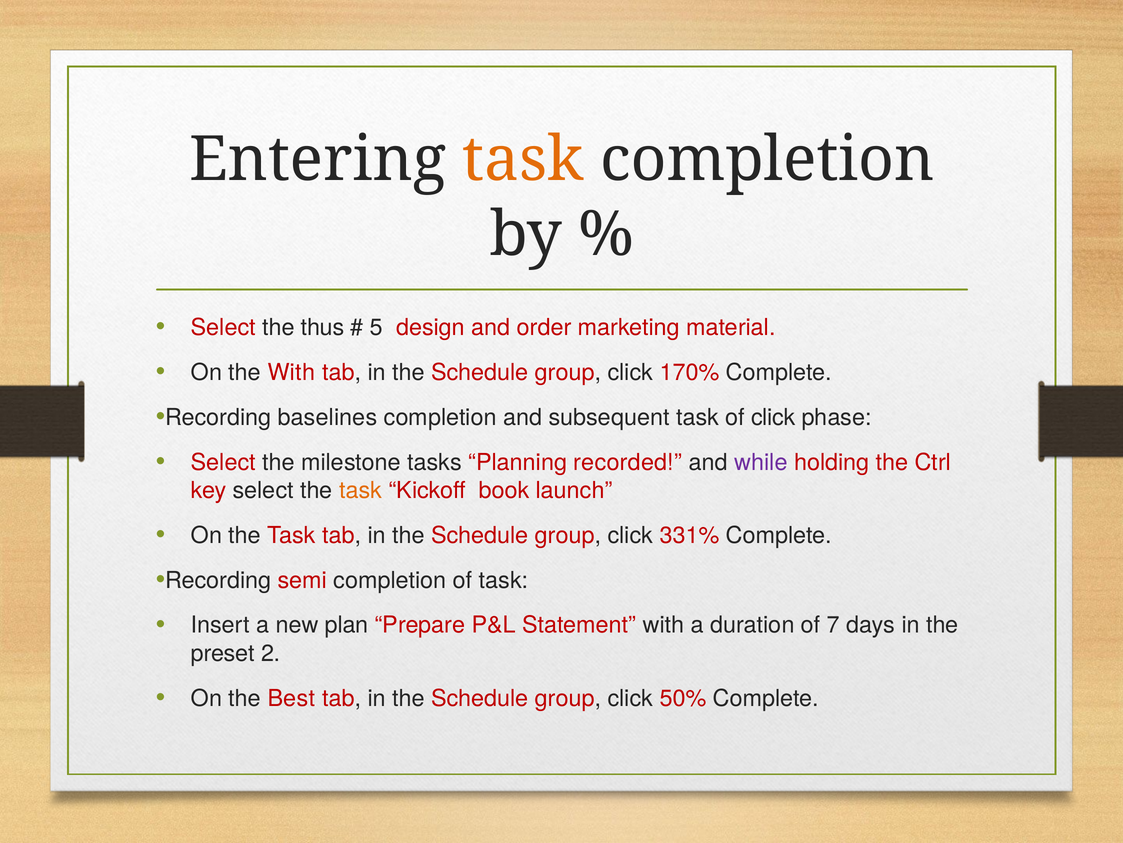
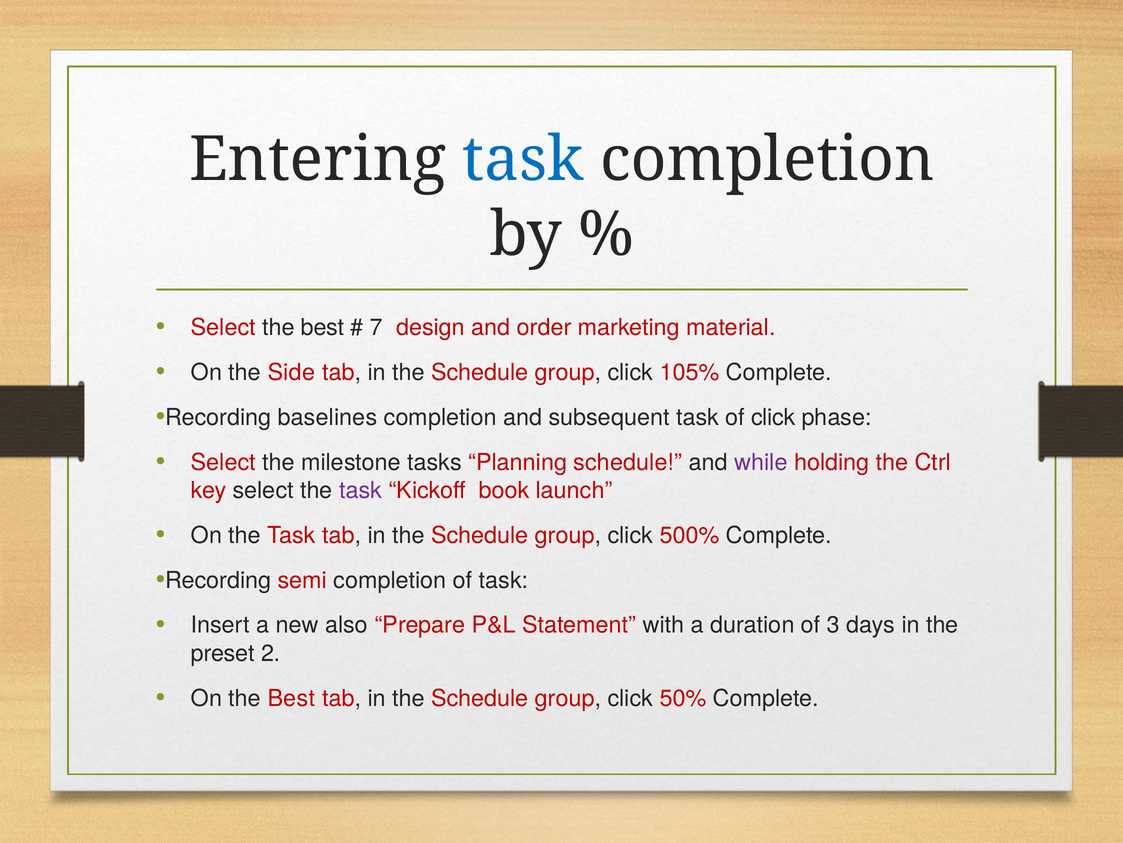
task colour: orange -> blue (523, 159)
Select the thus: thus -> best (323, 327)
5: 5 -> 7 (376, 327)
the With: With -> Side (291, 372)
170%: 170% -> 105% (690, 372)
Planning recorded: recorded -> schedule (628, 462)
task colour: orange -> purple (360, 490)
331%: 331% -> 500% (690, 535)
plan: plan -> also (346, 625)
7: 7 -> 3 (833, 625)
